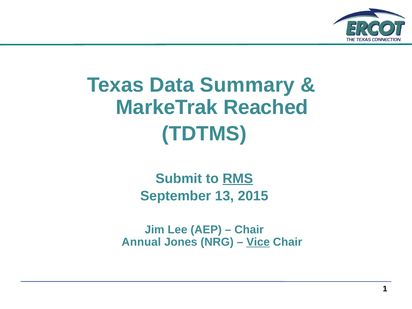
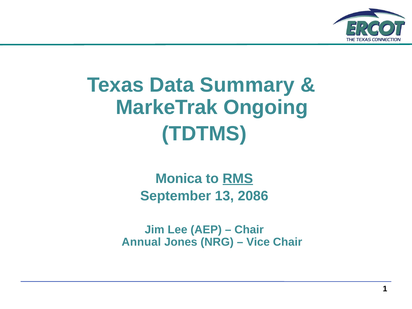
Reached: Reached -> Ongoing (266, 107)
Submit: Submit -> Monica (179, 179)
2015: 2015 -> 2086 (253, 196)
Vice underline: present -> none (258, 242)
